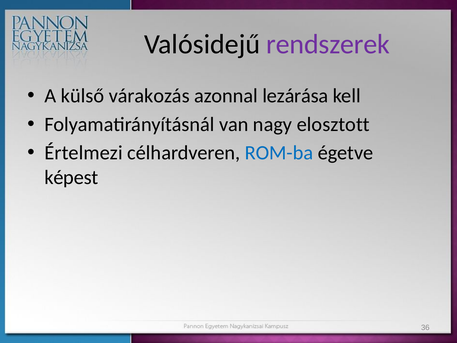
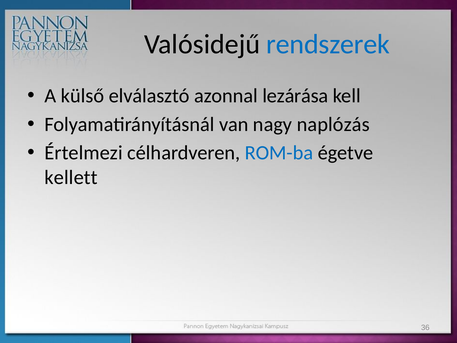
rendszerek colour: purple -> blue (328, 44)
várakozás: várakozás -> elválasztó (149, 96)
elosztott: elosztott -> naplózás (333, 124)
képest: képest -> kellett (71, 177)
